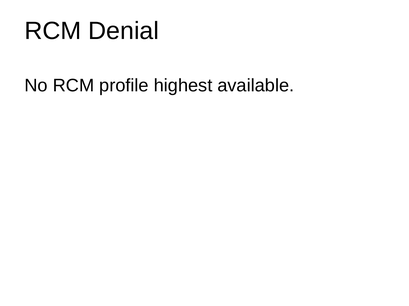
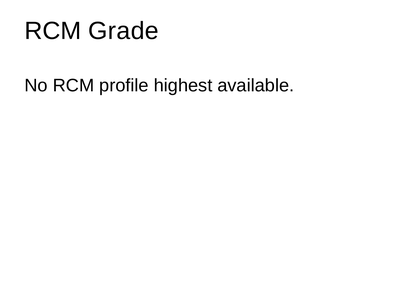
Denial: Denial -> Grade (124, 31)
